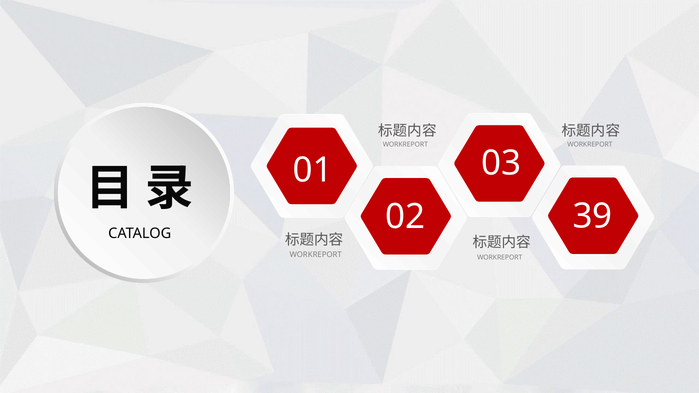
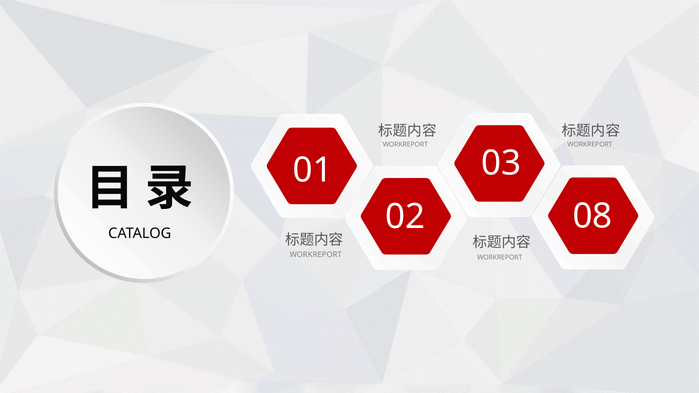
39: 39 -> 08 (592, 216)
